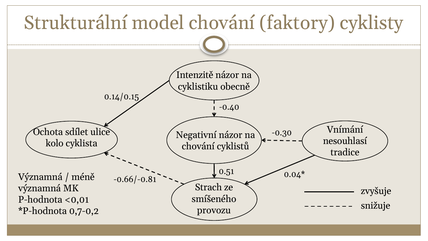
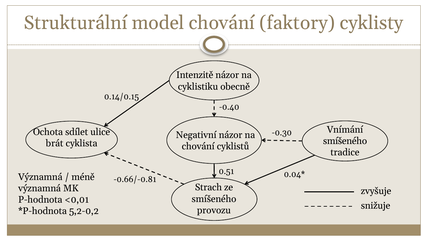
nesouhlasí: nesouhlasí -> smíšeného (345, 141)
kolo: kolo -> brát (55, 143)
0,7-0,2: 0,7-0,2 -> 5,2-0,2 (84, 211)
